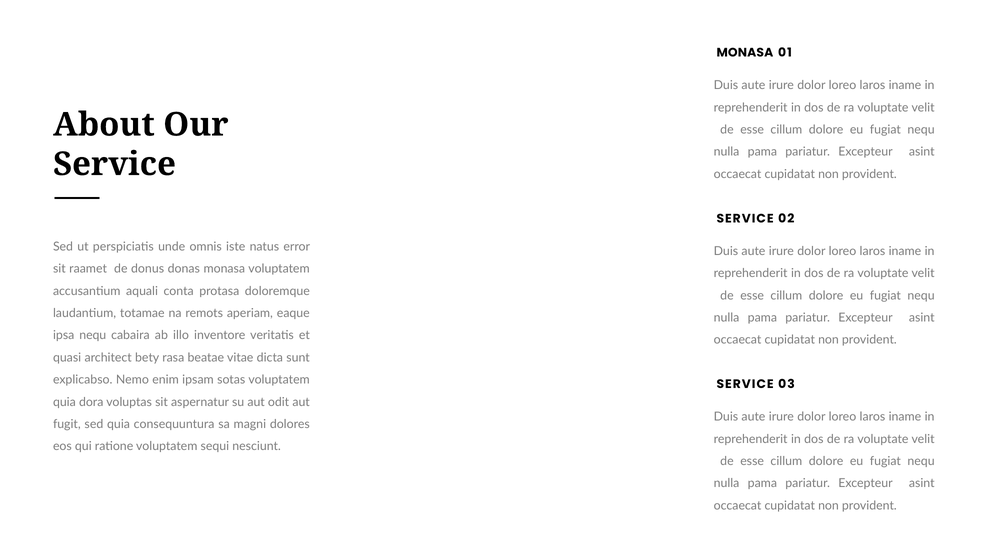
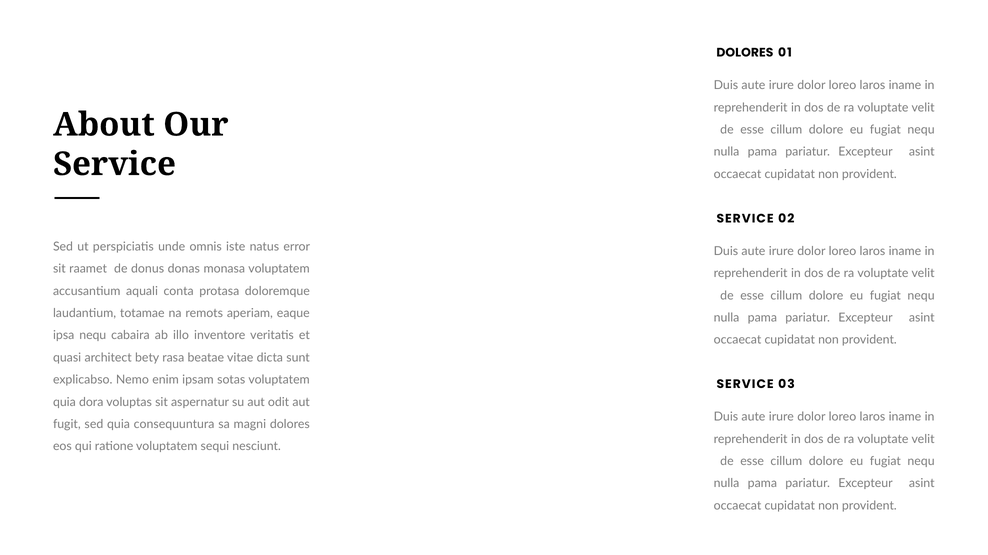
MONASA: MONASA -> DOLORES (745, 53)
